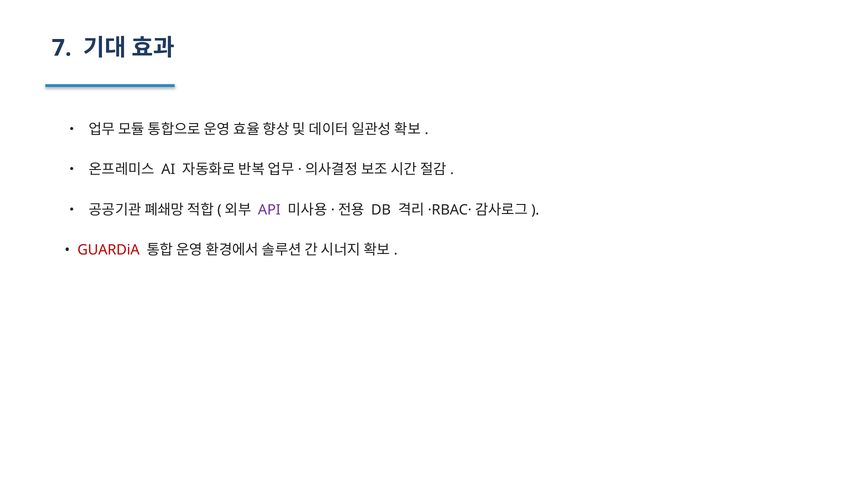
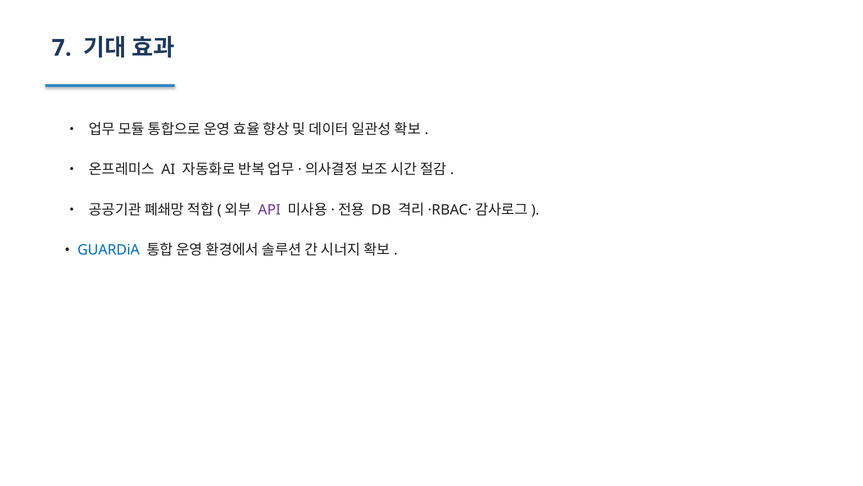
GUARDiA colour: red -> blue (109, 250)
